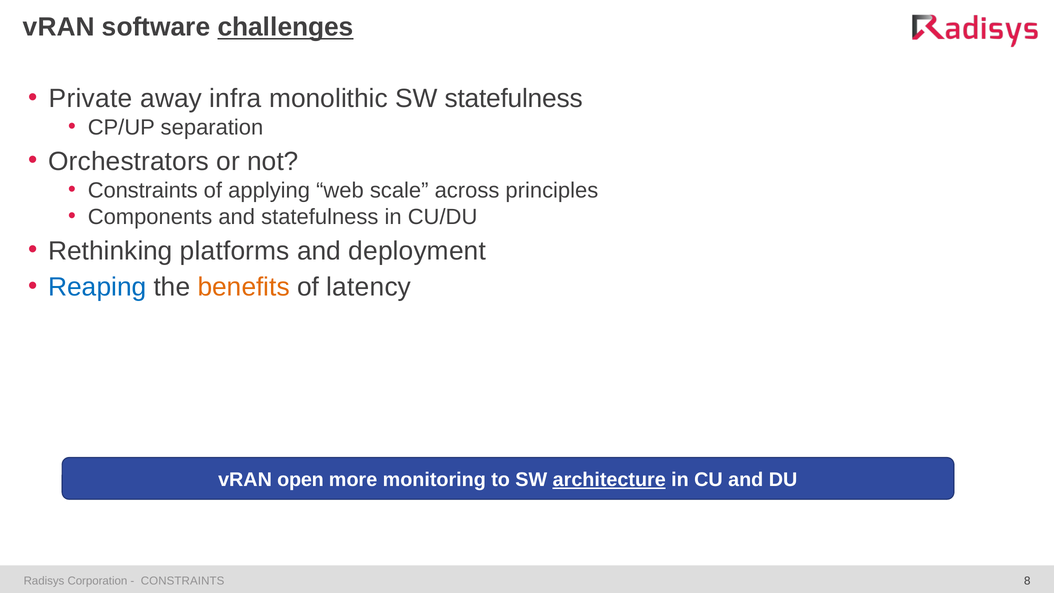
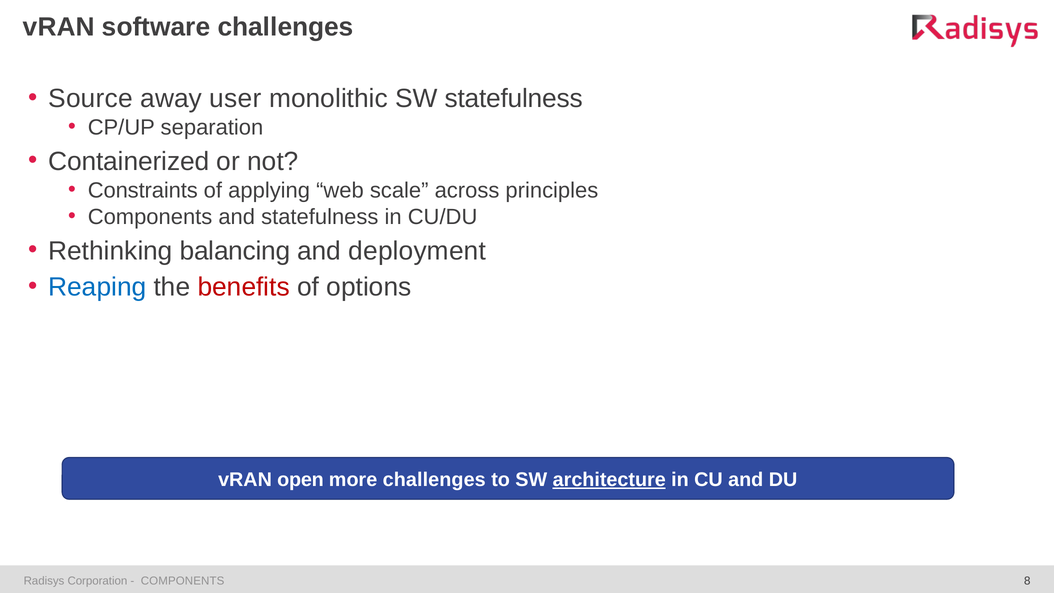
challenges underline: present -> none (286, 27)
Private: Private -> Source (91, 99)
infra: infra -> user (235, 99)
Orchestrators: Orchestrators -> Containerized (129, 161)
platforms: platforms -> balancing (235, 251)
benefits colour: orange -> red (244, 287)
latency: latency -> options (369, 287)
more monitoring: monitoring -> challenges (434, 480)
CONSTRAINTS: CONSTRAINTS -> COMPONENTS (183, 581)
